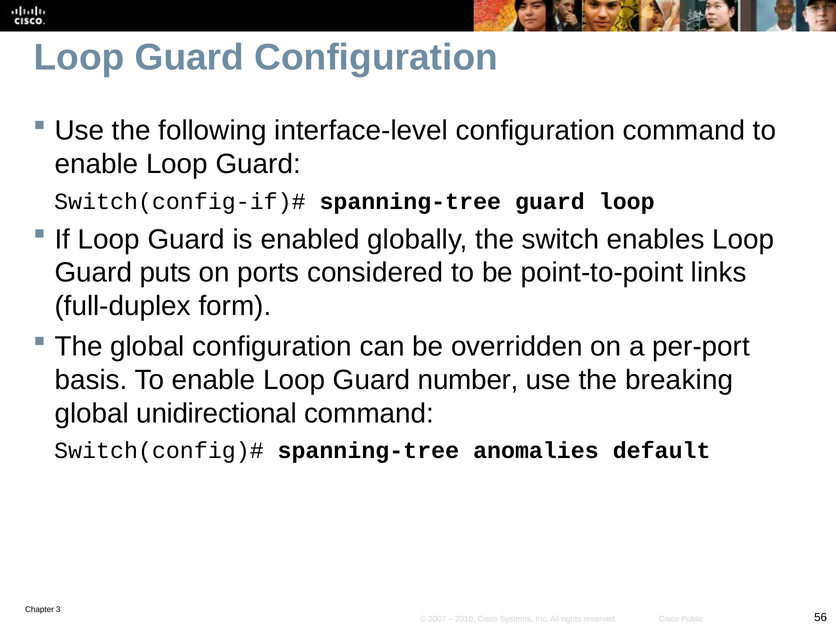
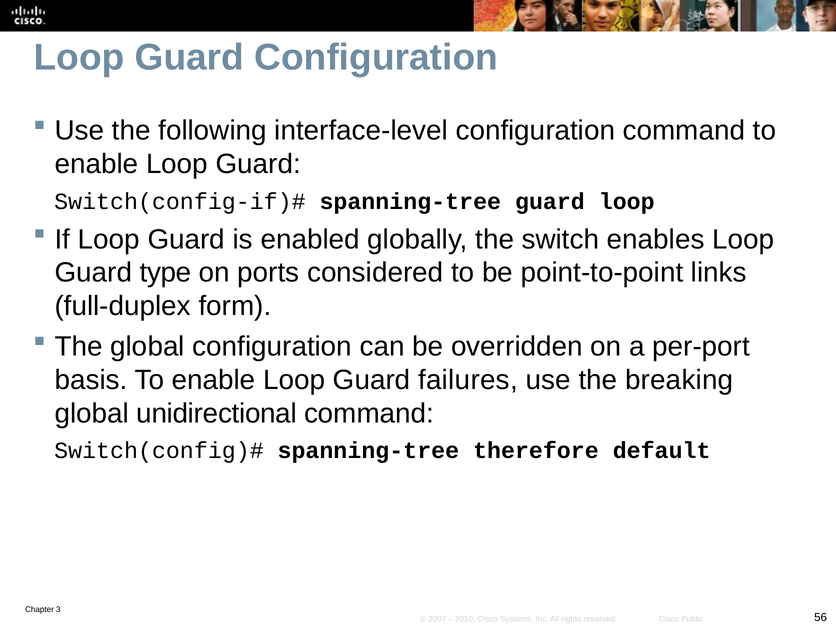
puts: puts -> type (166, 273)
number: number -> failures (468, 380)
anomalies: anomalies -> therefore (536, 451)
